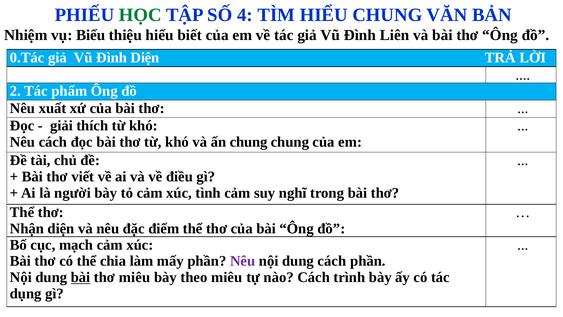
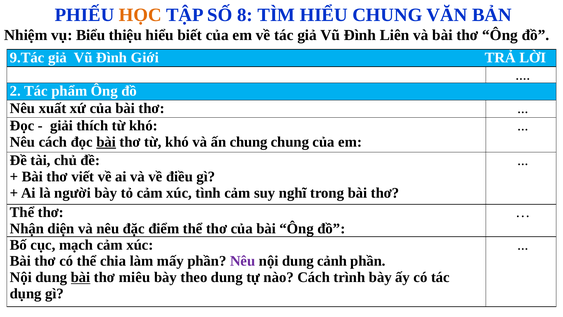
HỌC colour: green -> orange (140, 15)
4: 4 -> 8 (245, 15)
0.Tác: 0.Tác -> 9.Tác (27, 57)
Đình Diện: Diện -> Giới (145, 57)
bài underline: none -> present (106, 142)
dung cách: cách -> cảnh (332, 261)
theo miêu: miêu -> dung (227, 277)
